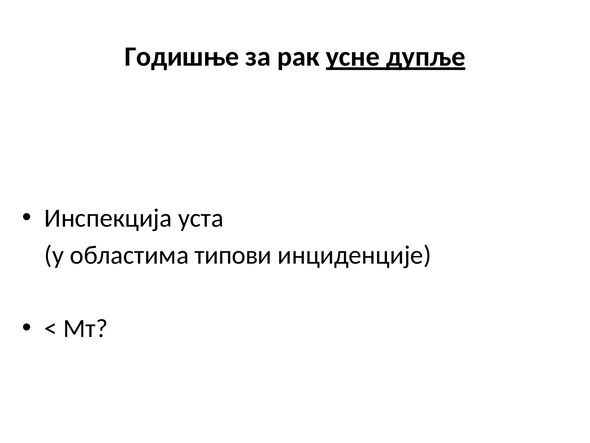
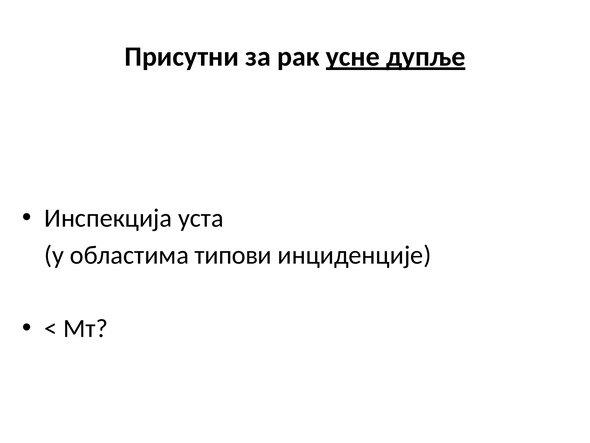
Годишње: Годишње -> Присутни (182, 57)
